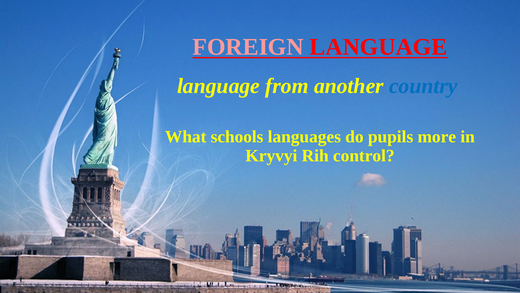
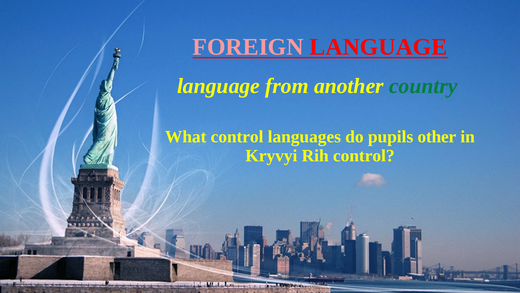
country colour: blue -> green (423, 86)
What schools: schools -> control (237, 137)
more: more -> other (437, 137)
